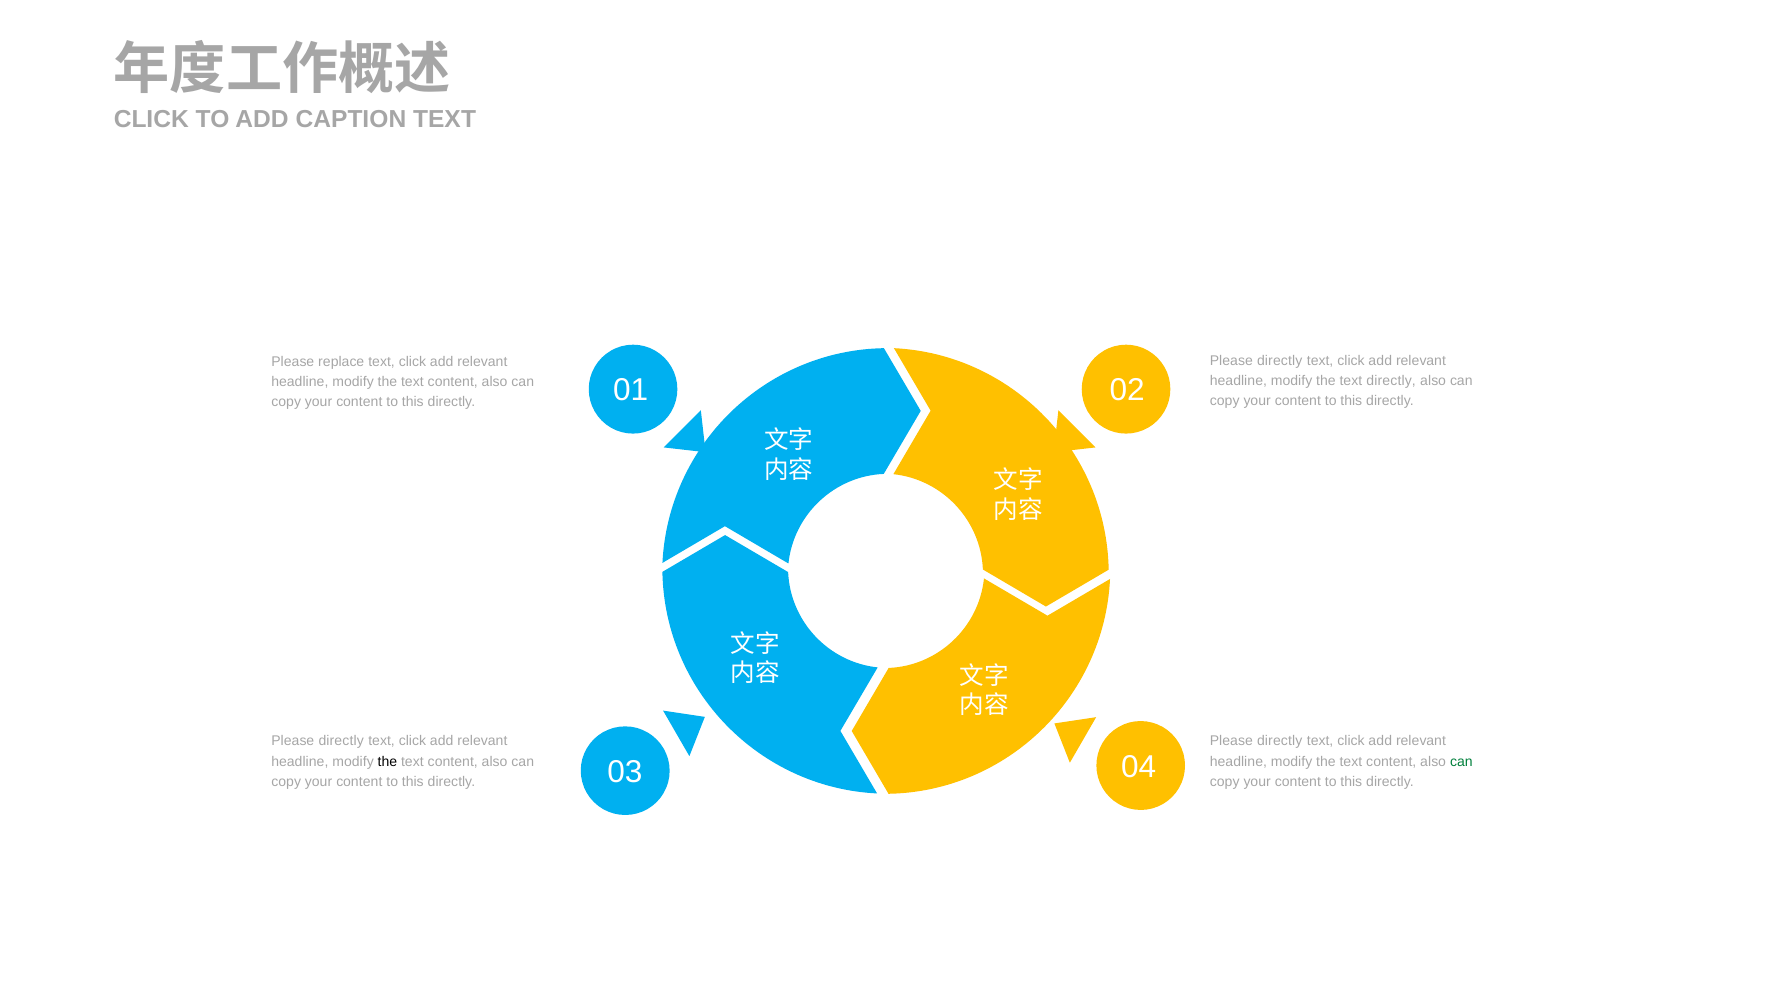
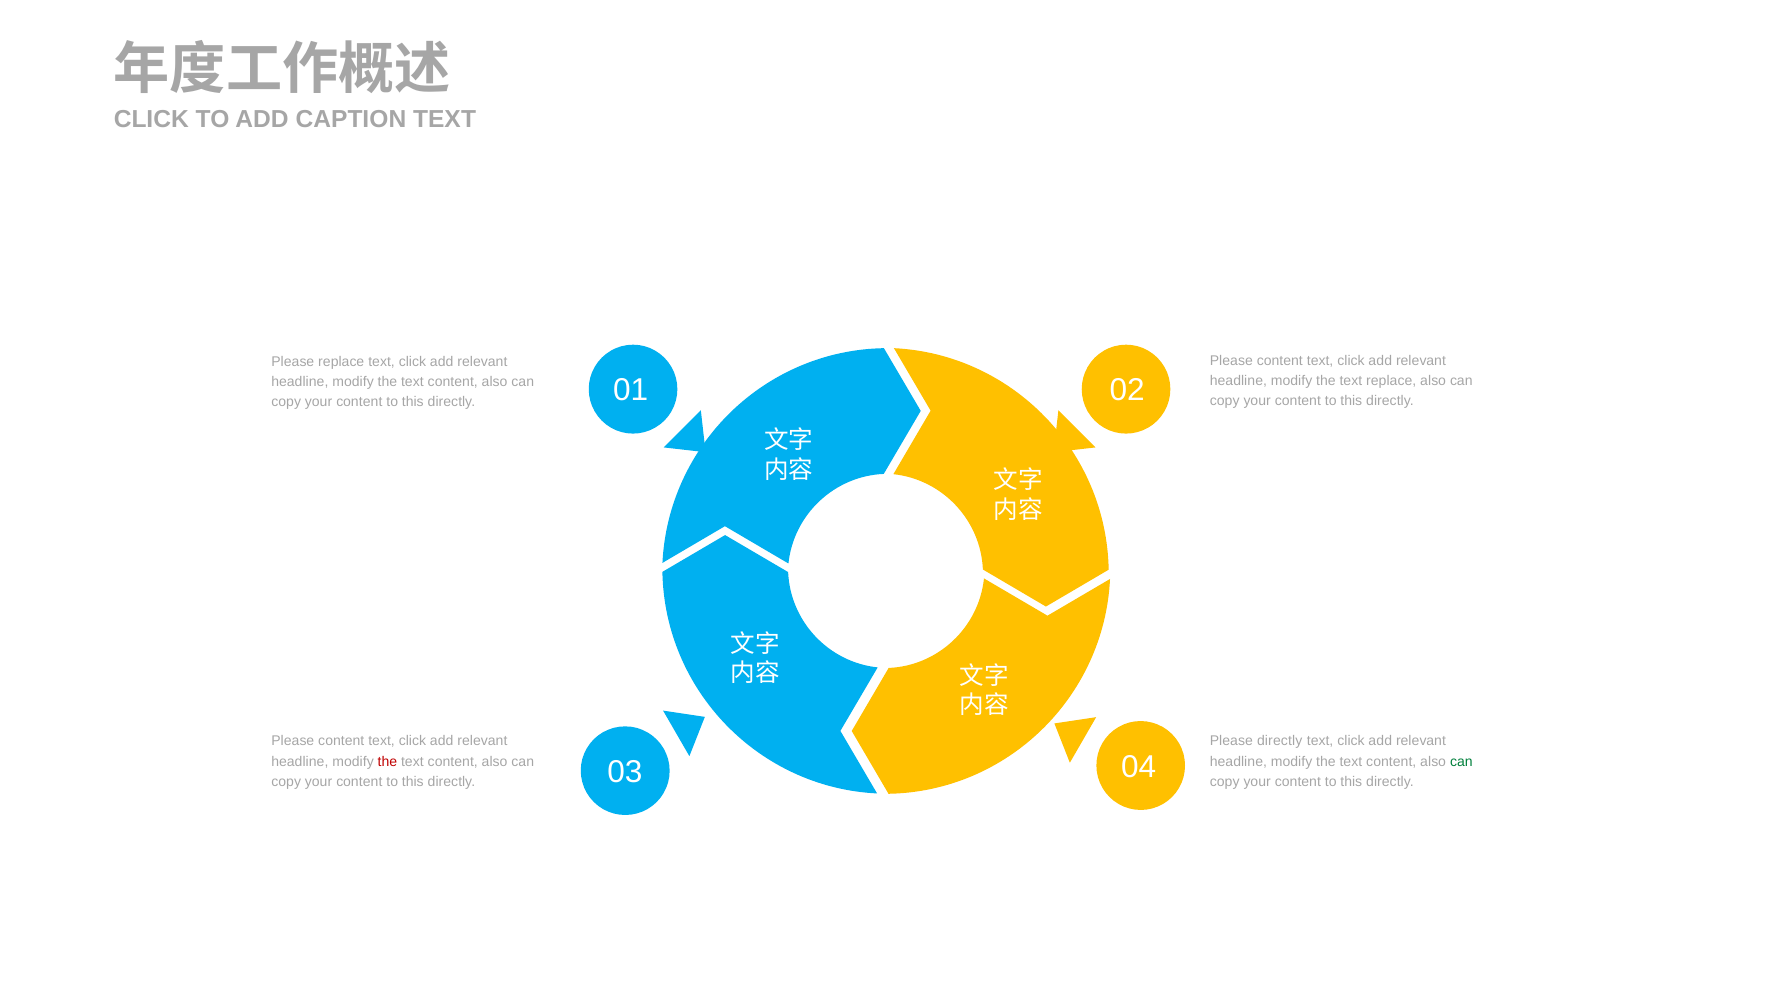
directly: directly -> content (1280, 361)
text directly: directly -> replace (1391, 381)
directly: directly -> content (341, 741)
the colour: black -> red (387, 761)
